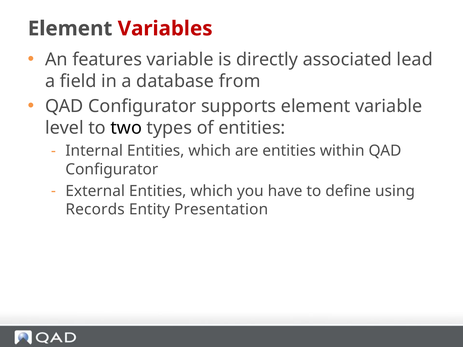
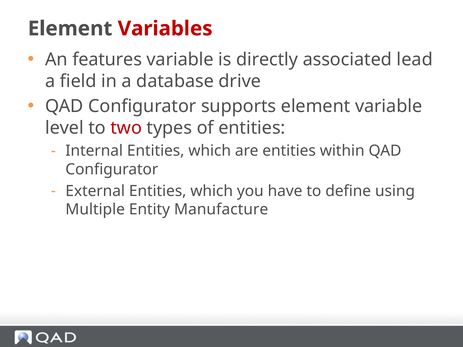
from: from -> drive (240, 81)
two colour: black -> red (126, 128)
Records: Records -> Multiple (95, 210)
Presentation: Presentation -> Manufacture (221, 210)
